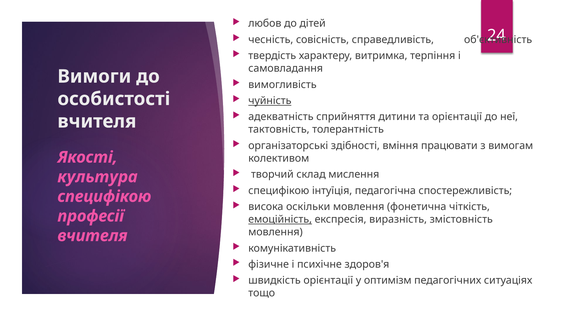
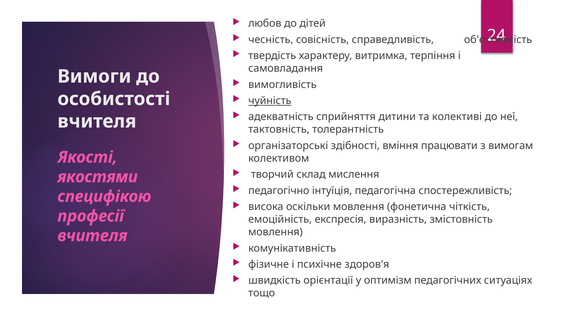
та орієнтації: орієнтації -> колективі (457, 117)
культура: культура -> якостями (98, 177)
специфікою: специфікою -> педагогічно (279, 191)
емоційність underline: present -> none (280, 219)
